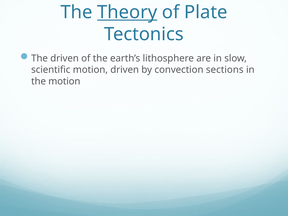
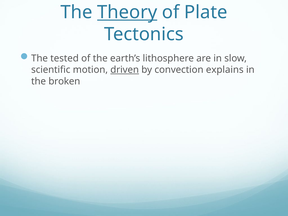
The driven: driven -> tested (65, 58)
driven underline: none -> present (125, 70)
sections: sections -> explains (225, 70)
the motion: motion -> broken (64, 81)
